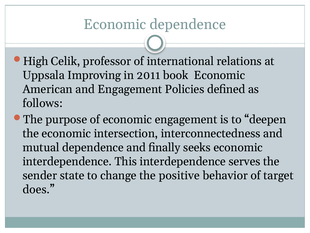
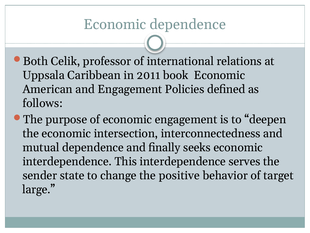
High: High -> Both (36, 61)
Improving: Improving -> Caribbean (94, 75)
does: does -> large (39, 189)
